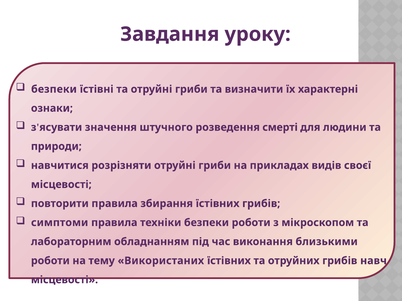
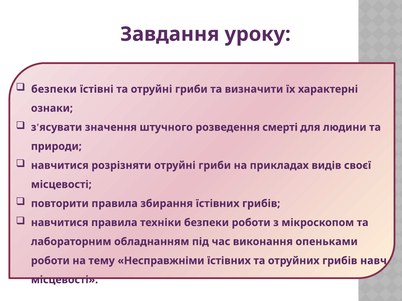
симптоми: симптоми -> навчитися (60, 223)
близькими: близькими -> опеньками (327, 242)
Використаних: Використаних -> Несправжніми (161, 261)
